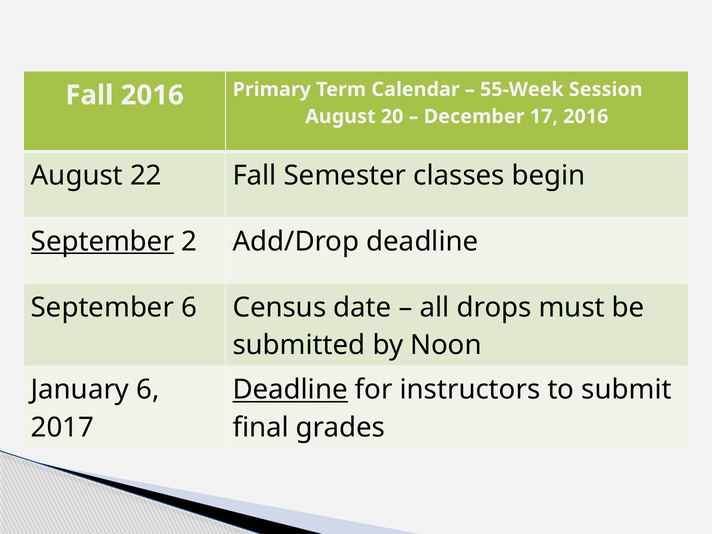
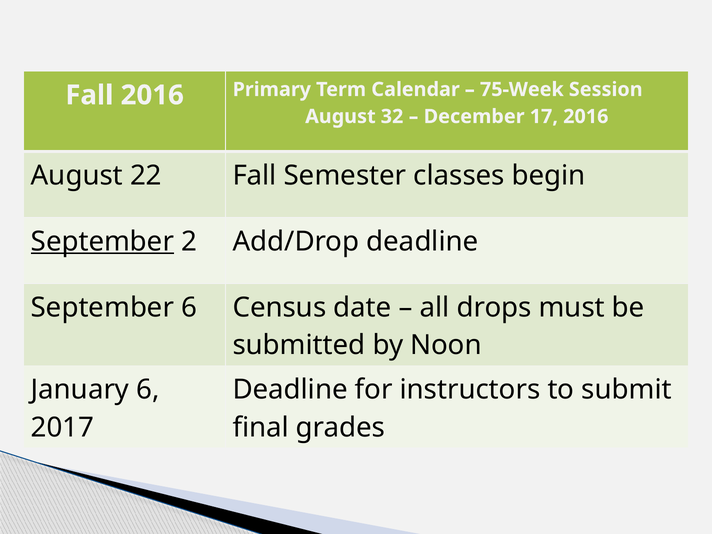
55-Week: 55-Week -> 75-Week (522, 89)
20: 20 -> 32 (392, 117)
Deadline underline: present -> none (290, 390)
